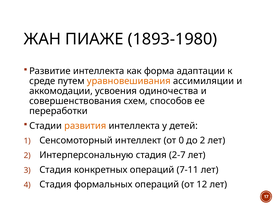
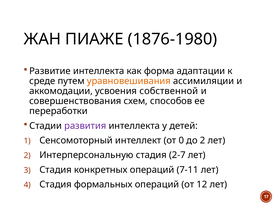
1893-1980: 1893-1980 -> 1876-1980 (173, 39)
одиночества: одиночества -> собственной (169, 91)
развития colour: orange -> purple (85, 126)
